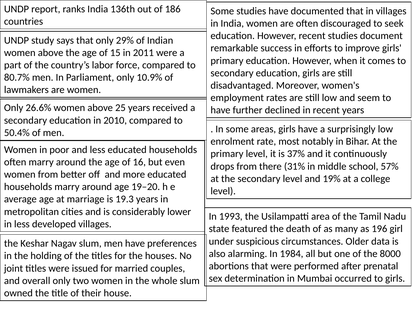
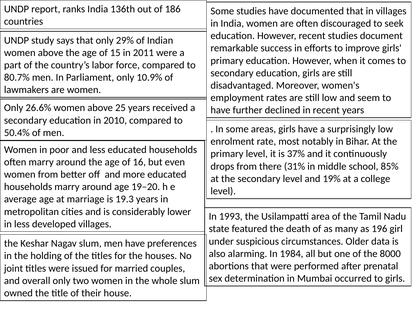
57%: 57% -> 85% (390, 166)
